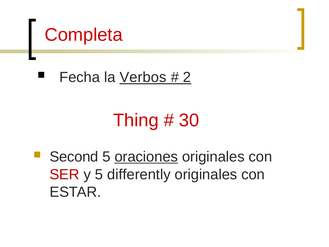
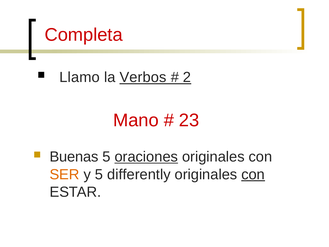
Fecha: Fecha -> Llamo (80, 77)
Thing: Thing -> Mano (136, 120)
30: 30 -> 23 (189, 120)
Second: Second -> Buenas (74, 157)
SER colour: red -> orange (65, 174)
con underline: none -> present (253, 174)
